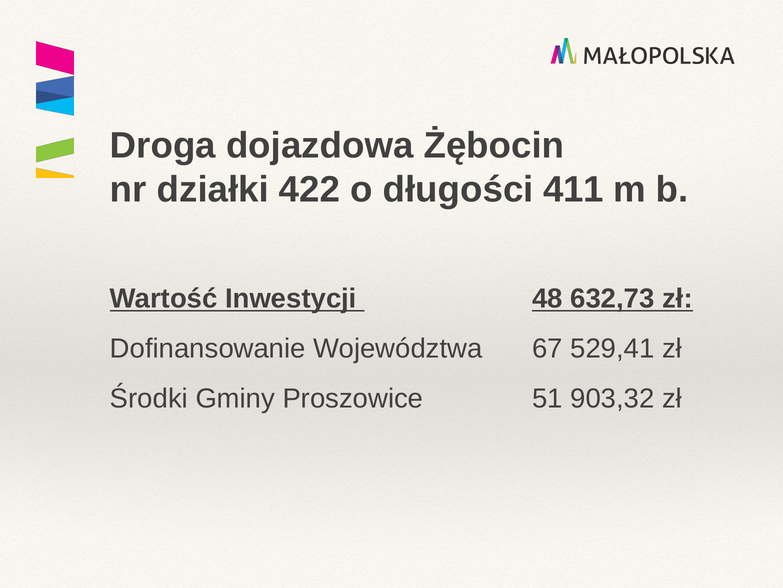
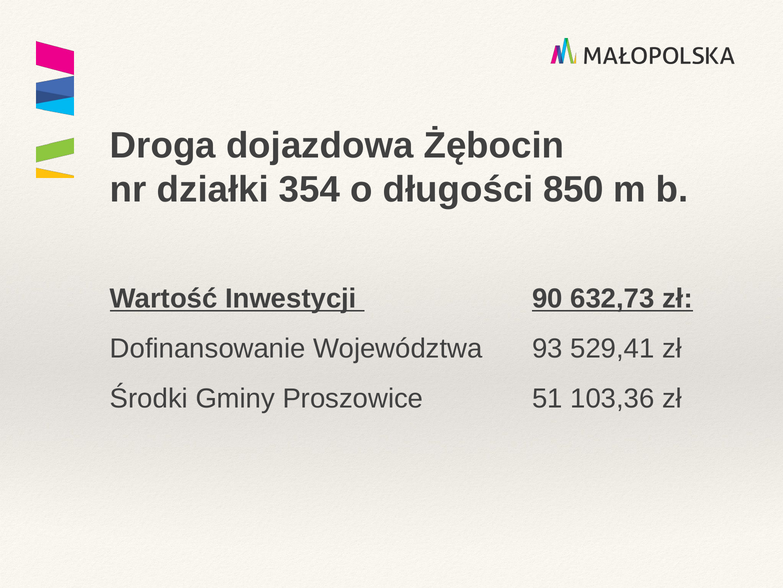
422: 422 -> 354 (310, 189)
411: 411 -> 850 (573, 189)
48: 48 -> 90 (547, 298)
67: 67 -> 93 (547, 348)
903,32: 903,32 -> 103,36 (612, 398)
